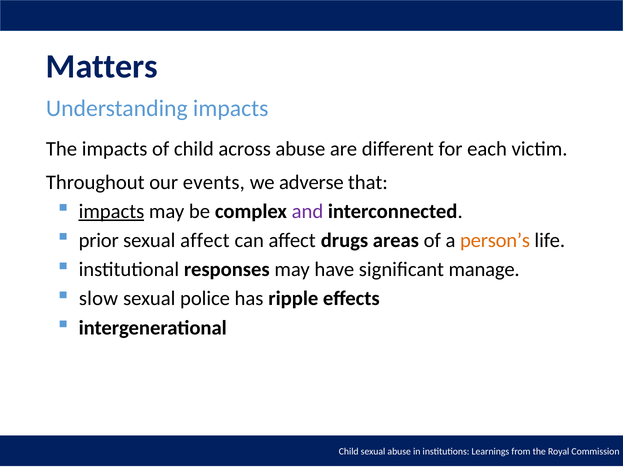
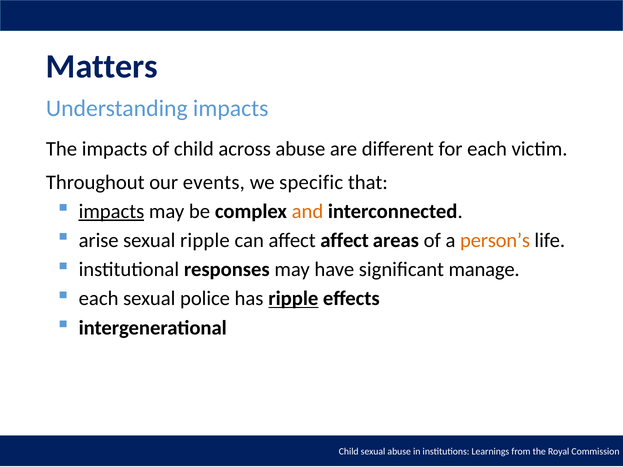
adverse: adverse -> specific (311, 183)
and colour: purple -> orange (307, 212)
prior: prior -> arise (99, 241)
sexual affect: affect -> ripple (205, 241)
affect drugs: drugs -> affect (345, 241)
slow: slow -> each (99, 299)
ripple underline: none -> present (293, 299)
